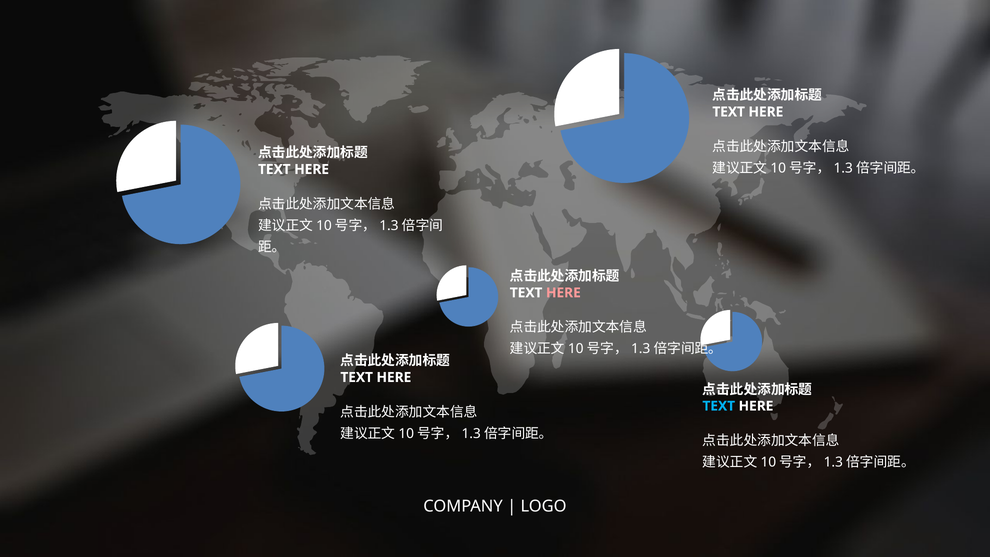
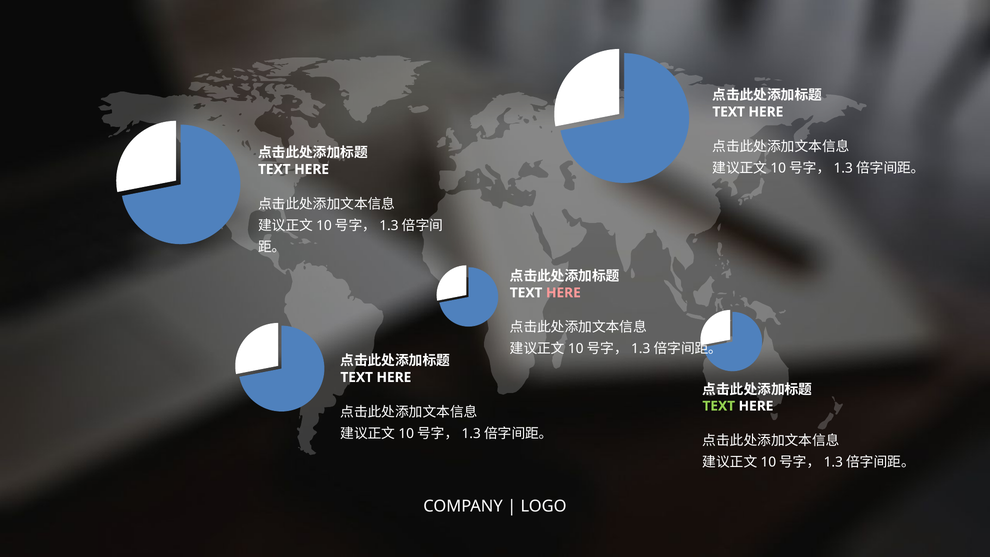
TEXT colour: light blue -> light green (719, 406)
